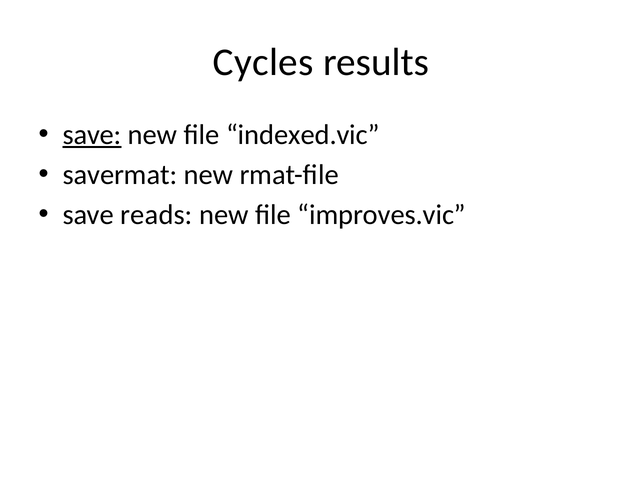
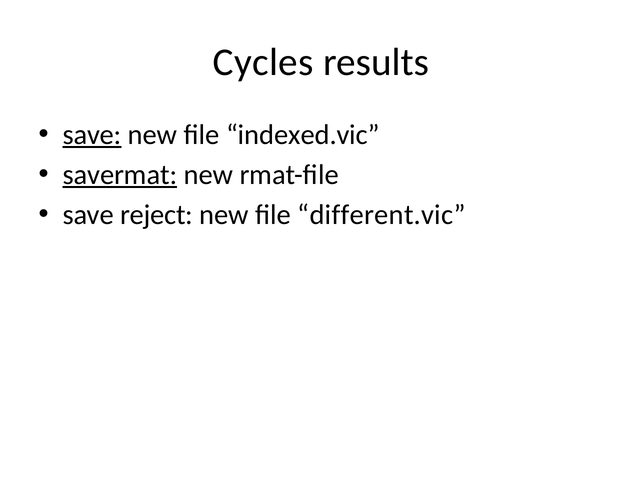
savermat underline: none -> present (120, 175)
reads: reads -> reject (157, 215)
improves.vic: improves.vic -> different.vic (381, 215)
